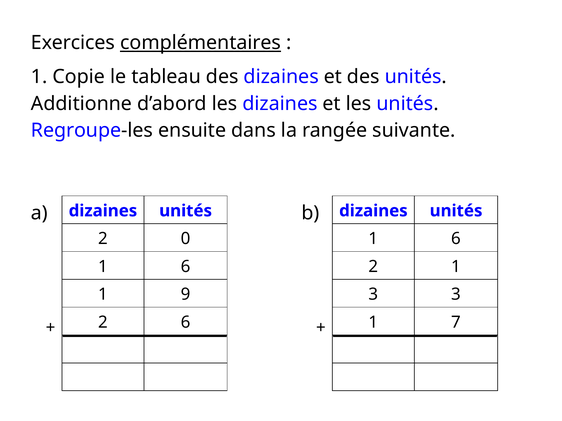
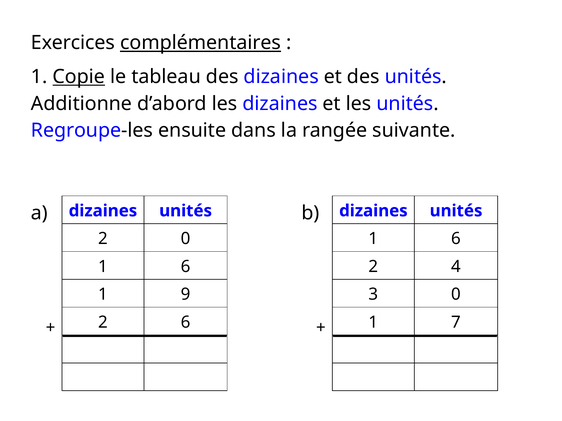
Copie underline: none -> present (79, 77)
2 1: 1 -> 4 (456, 267)
3 3: 3 -> 0 (456, 295)
